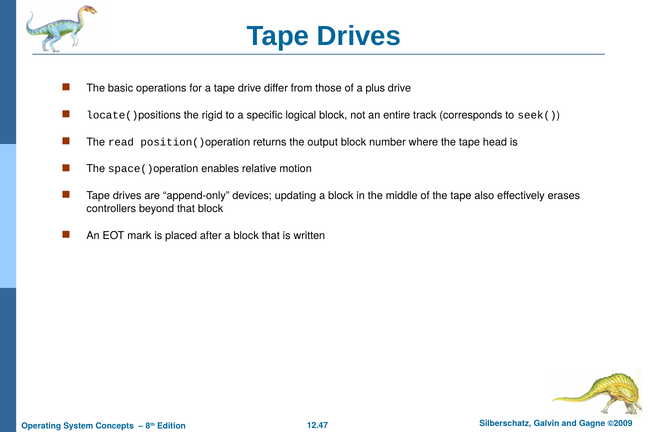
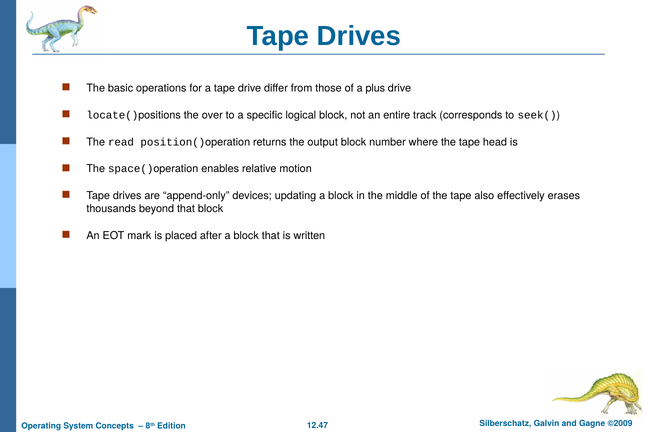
rigid: rigid -> over (212, 115)
controllers: controllers -> thousands (111, 209)
